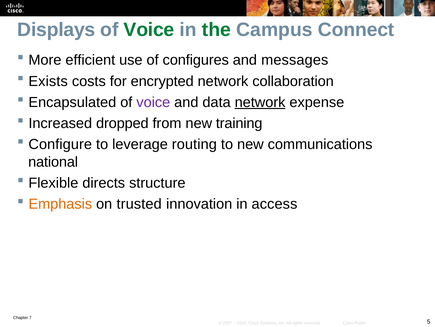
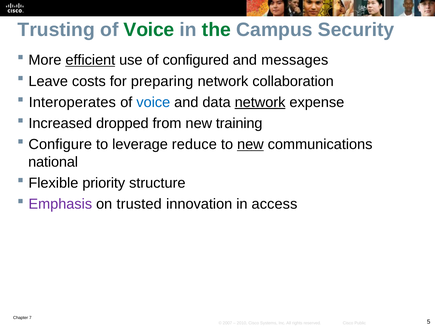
Displays: Displays -> Trusting (56, 30)
Connect: Connect -> Security (356, 30)
efficient underline: none -> present (90, 60)
configures: configures -> configured (196, 60)
Exists: Exists -> Leave (48, 81)
encrypted: encrypted -> preparing (162, 81)
Encapsulated: Encapsulated -> Interoperates (72, 102)
voice colour: purple -> blue (153, 102)
routing: routing -> reduce (194, 144)
new underline: none -> present (250, 144)
directs: directs -> priority (104, 183)
Emphasis colour: orange -> purple (60, 204)
